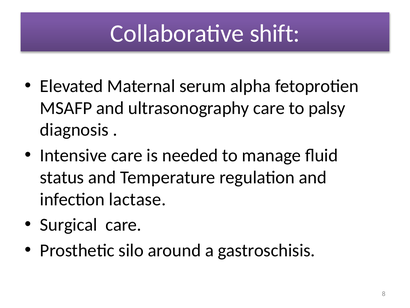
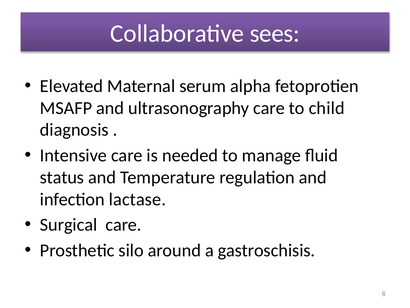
shift: shift -> sees (275, 34)
palsy: palsy -> child (327, 108)
